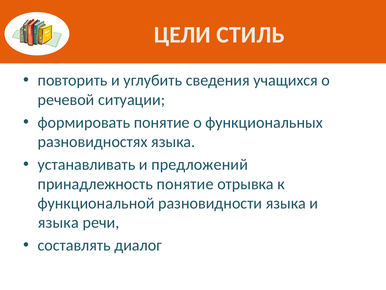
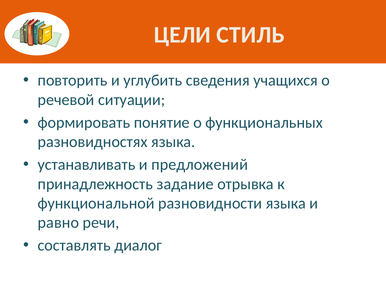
принадлежность понятие: понятие -> задание (185, 184)
языка: языка -> равно (58, 222)
